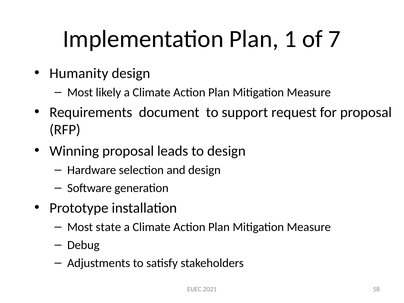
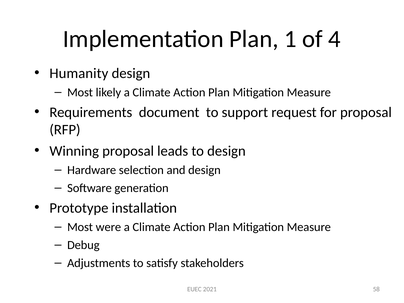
7: 7 -> 4 (335, 39)
state: state -> were (108, 227)
